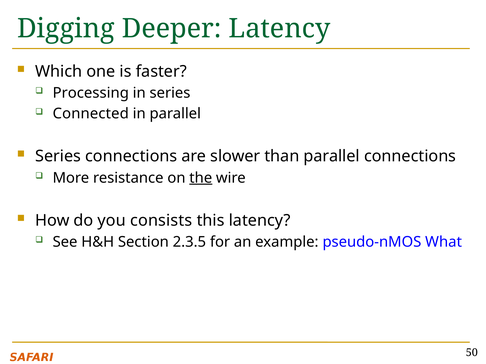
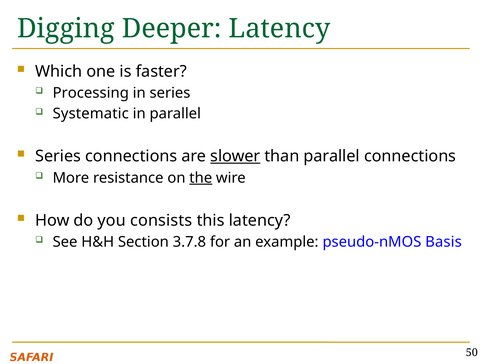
Connected: Connected -> Systematic (91, 114)
slower underline: none -> present (235, 157)
2.3.5: 2.3.5 -> 3.7.8 (189, 242)
What: What -> Basis (444, 242)
